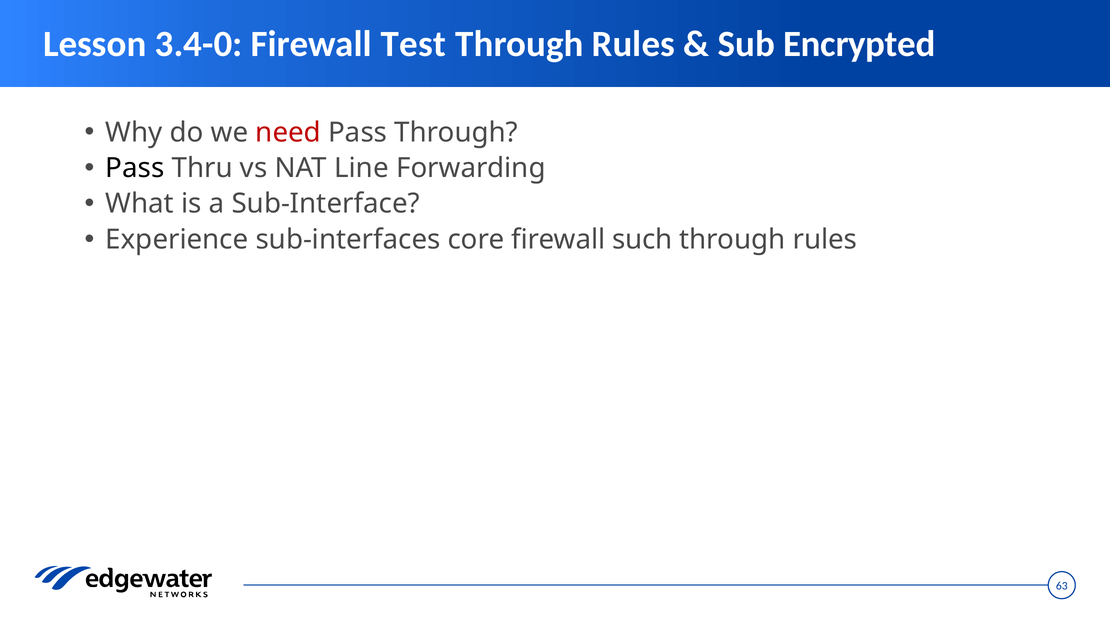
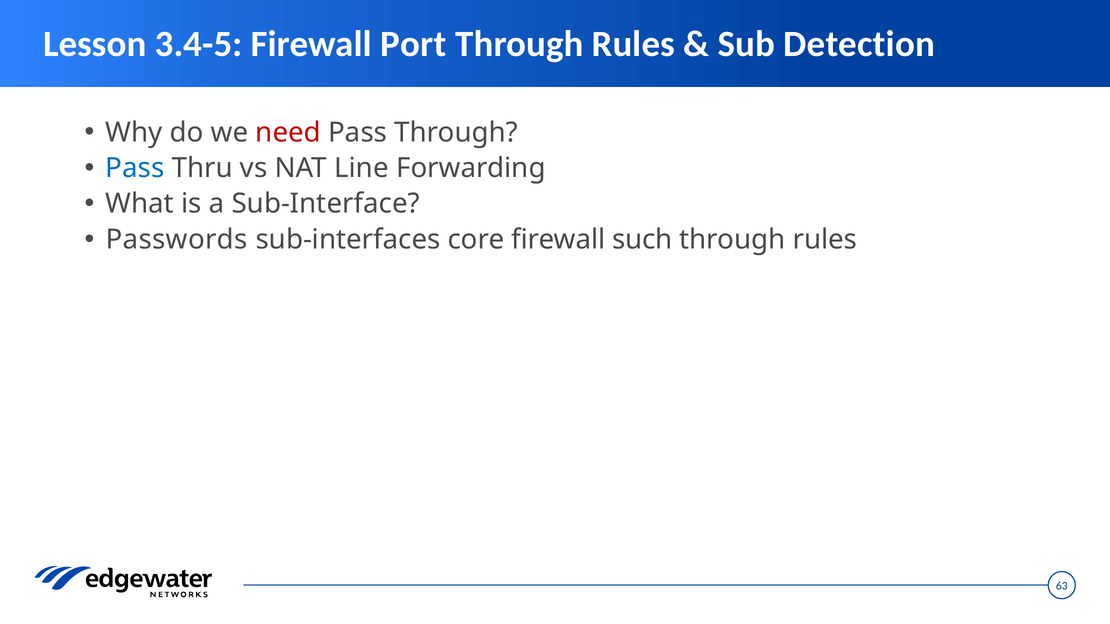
3.4-0: 3.4-0 -> 3.4-5 (199, 44)
Test: Test -> Port (413, 44)
Encrypted: Encrypted -> Detection (859, 44)
Pass colour: black -> blue (135, 168)
Experience: Experience -> Passwords (177, 240)
